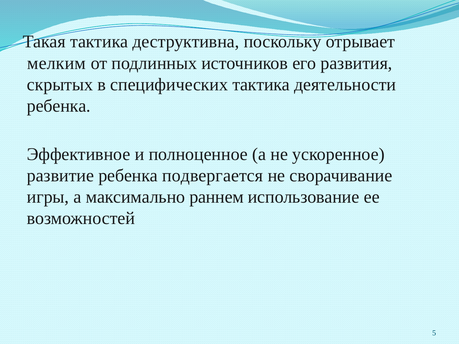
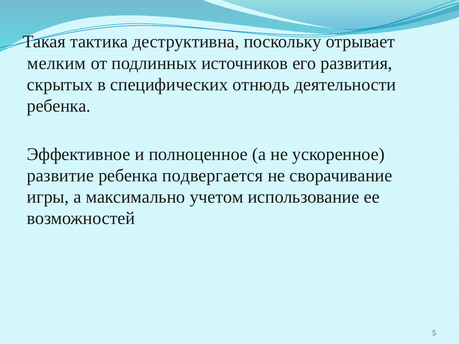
специфических тактика: тактика -> отнюдь (261, 85)
раннем: раннем -> учетом (217, 197)
